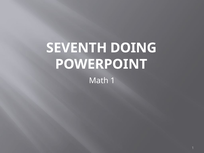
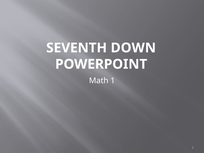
DOING: DOING -> DOWN (133, 48)
